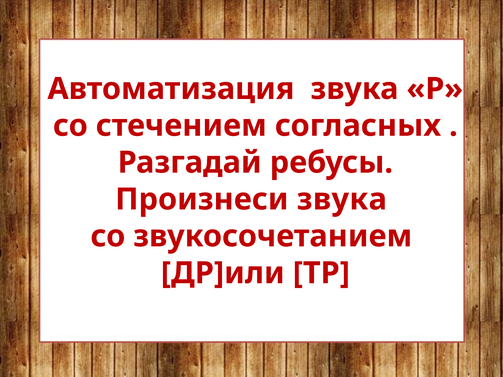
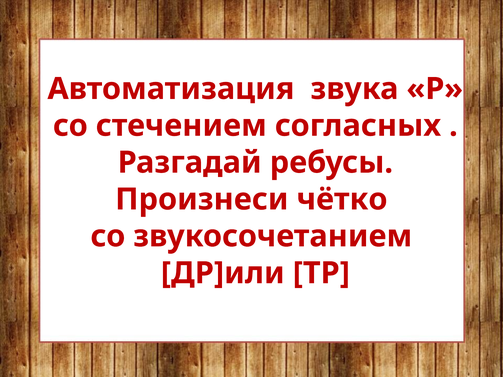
Произнеси звука: звука -> чётко (342, 199)
